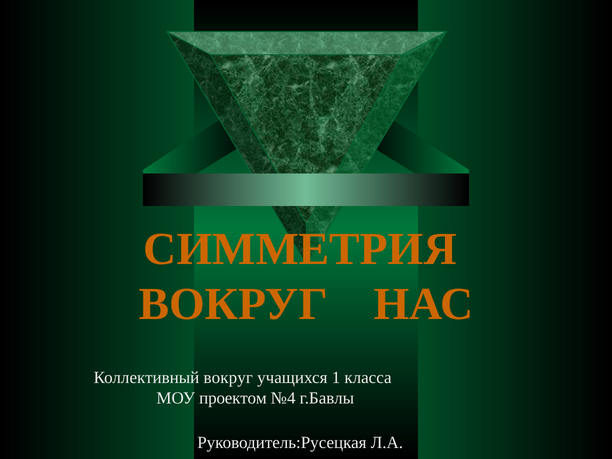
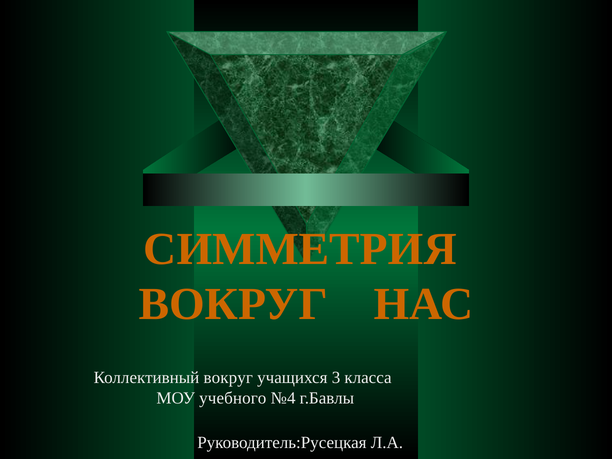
1: 1 -> 3 (336, 378)
проектом: проектом -> учебного (233, 398)
